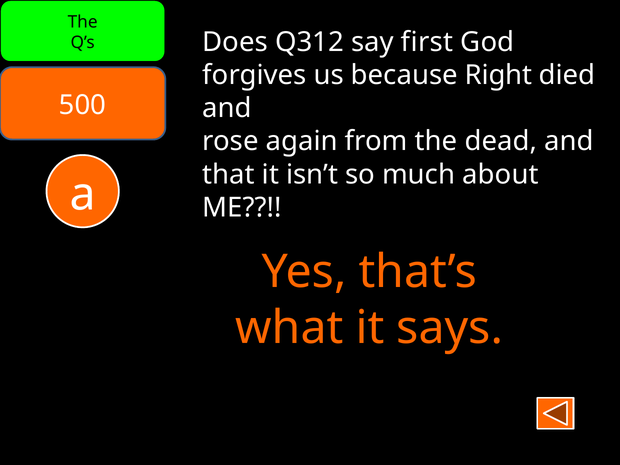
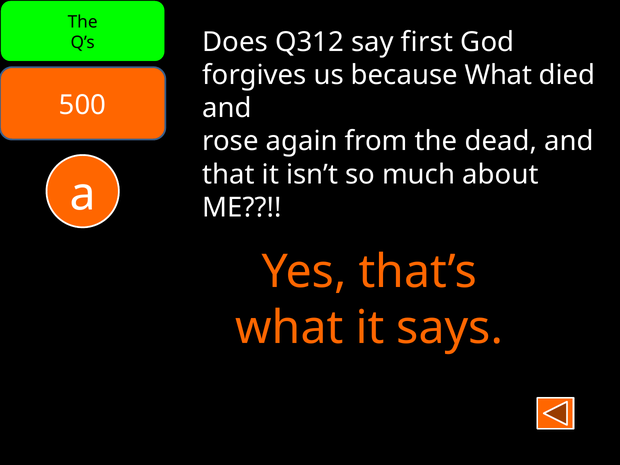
because Right: Right -> What (498, 75)
